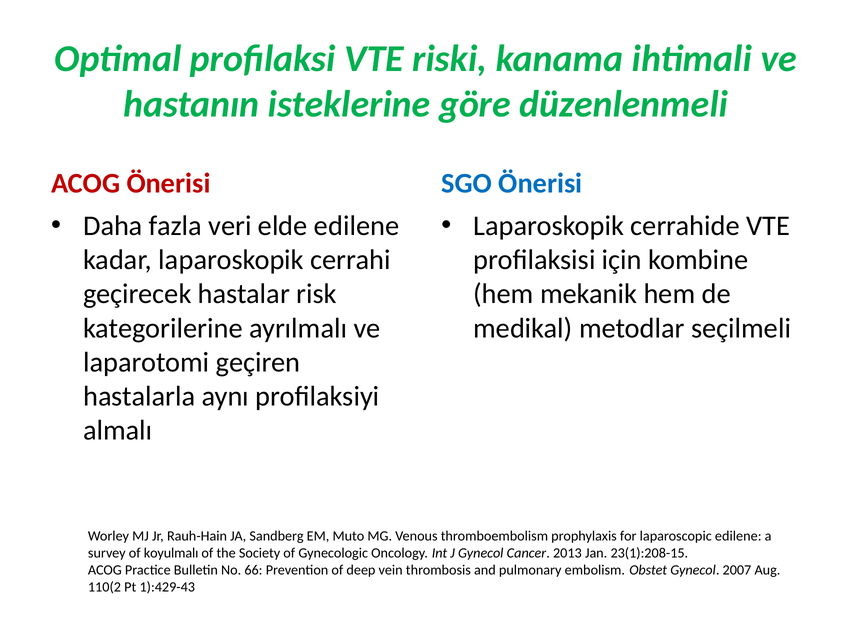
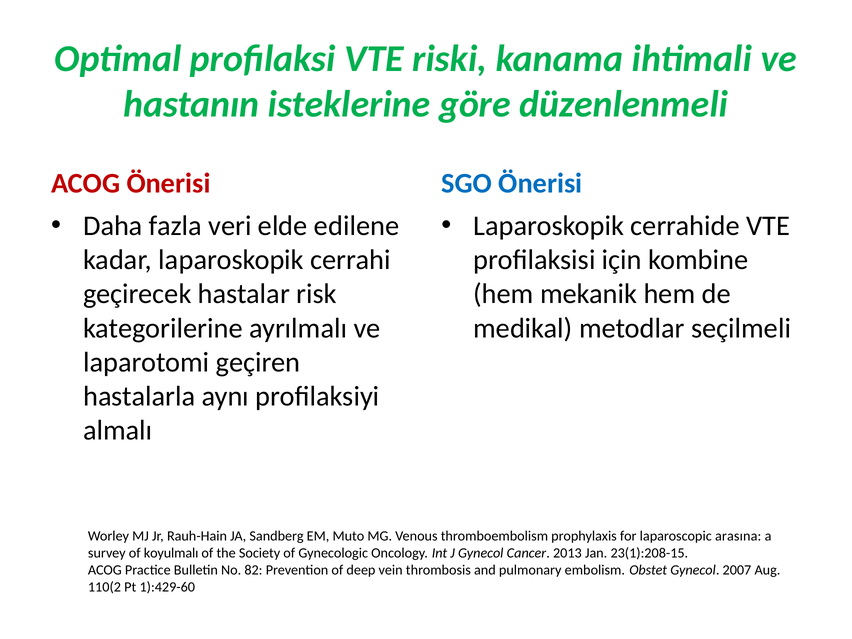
laparoscopic edilene: edilene -> arasına (738, 536)
66: 66 -> 82 (253, 570)
1):429-43: 1):429-43 -> 1):429-60 (167, 587)
